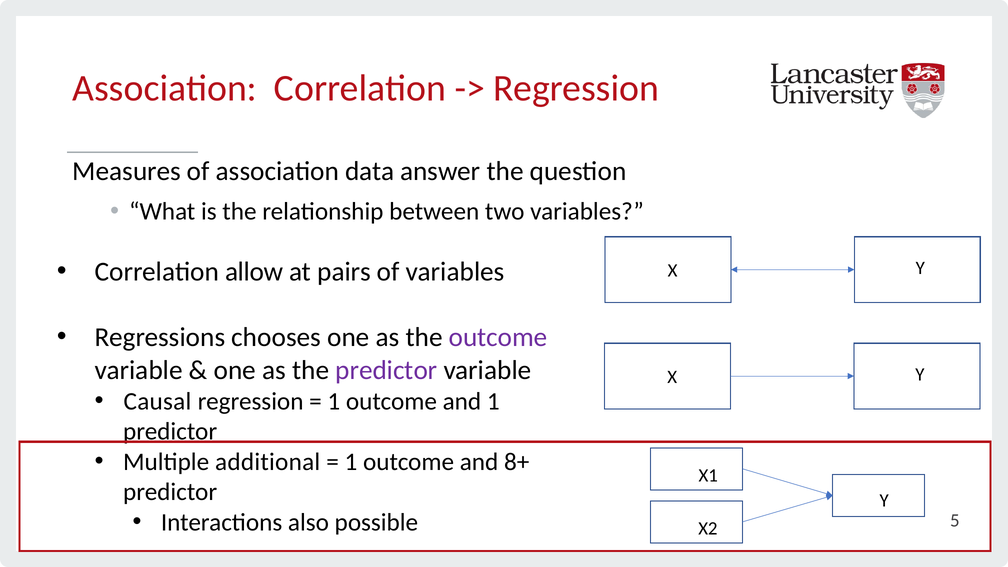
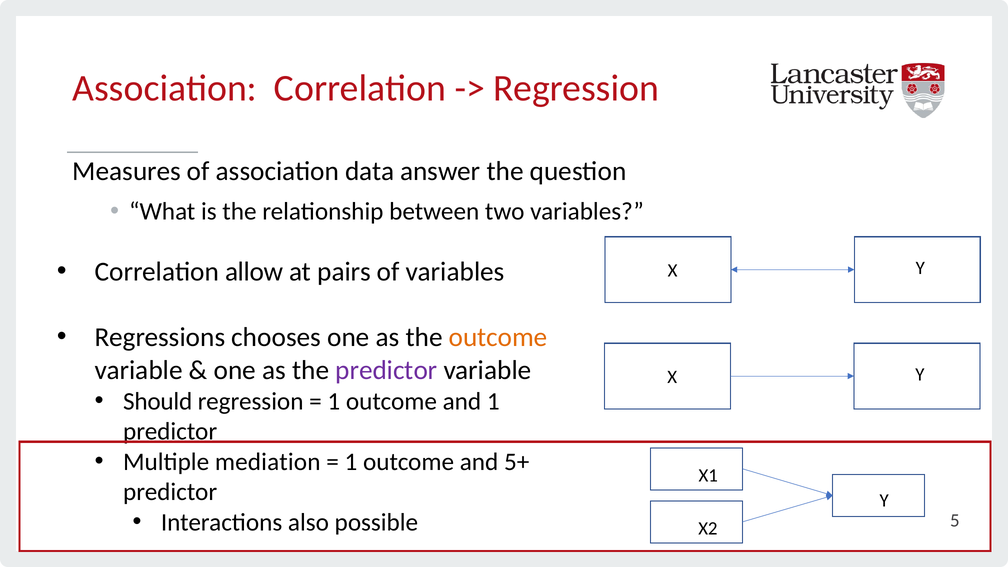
outcome colour: purple -> orange (498, 337)
Causal: Causal -> Should (158, 401)
additional: additional -> mediation (268, 462)
8+: 8+ -> 5+ (517, 462)
